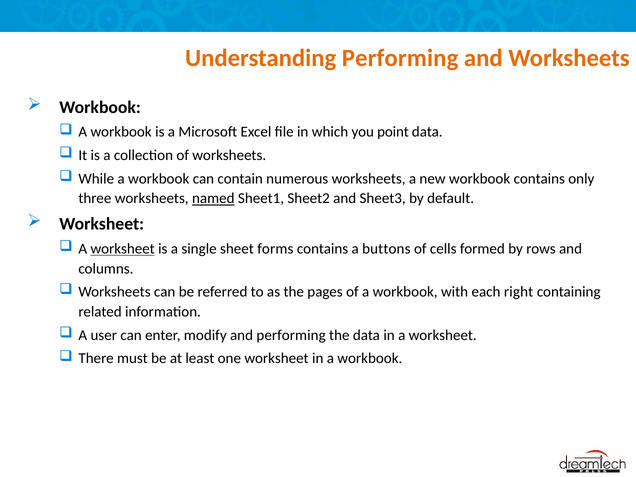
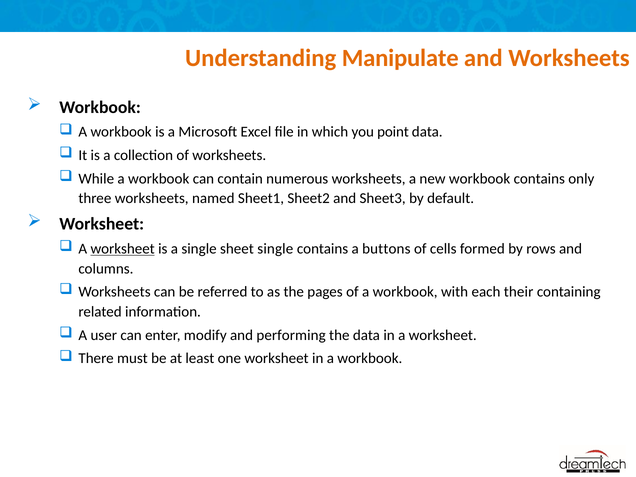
Understanding Performing: Performing -> Manipulate (400, 58)
named underline: present -> none (213, 199)
sheet forms: forms -> single (275, 249)
right: right -> their (519, 292)
